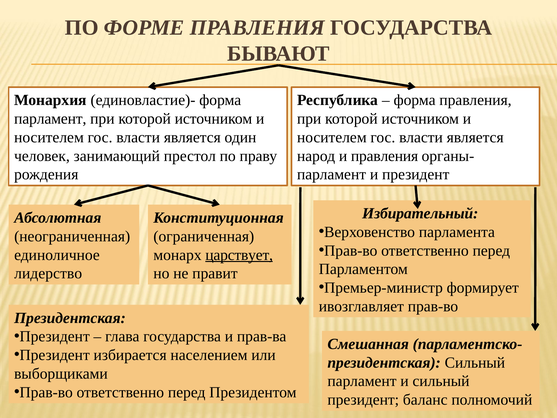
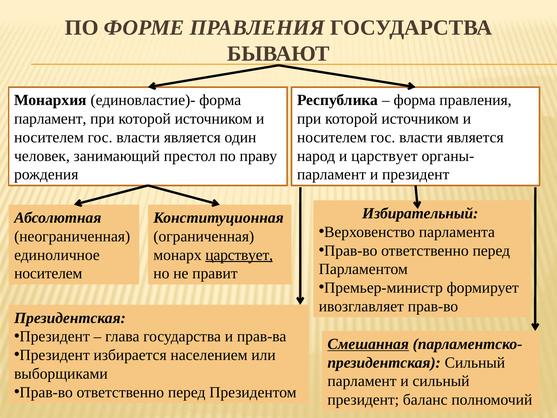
и правления: правления -> царствует (384, 156)
лидерство: лидерство -> носителем (48, 273)
Смешанная underline: none -> present (368, 344)
